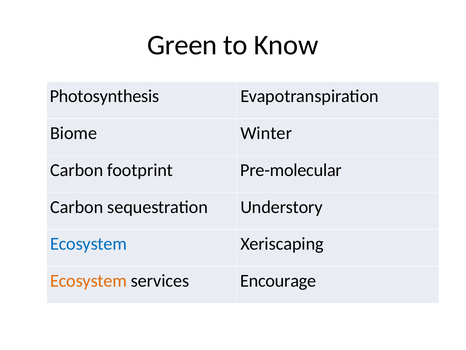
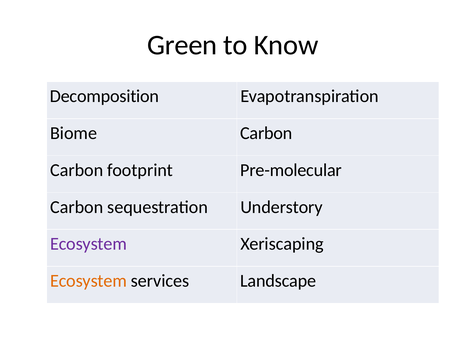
Photosynthesis: Photosynthesis -> Decomposition (104, 96)
Biome Winter: Winter -> Carbon (266, 133)
Ecosystem colour: blue -> purple (88, 244)
Encourage: Encourage -> Landscape (278, 281)
